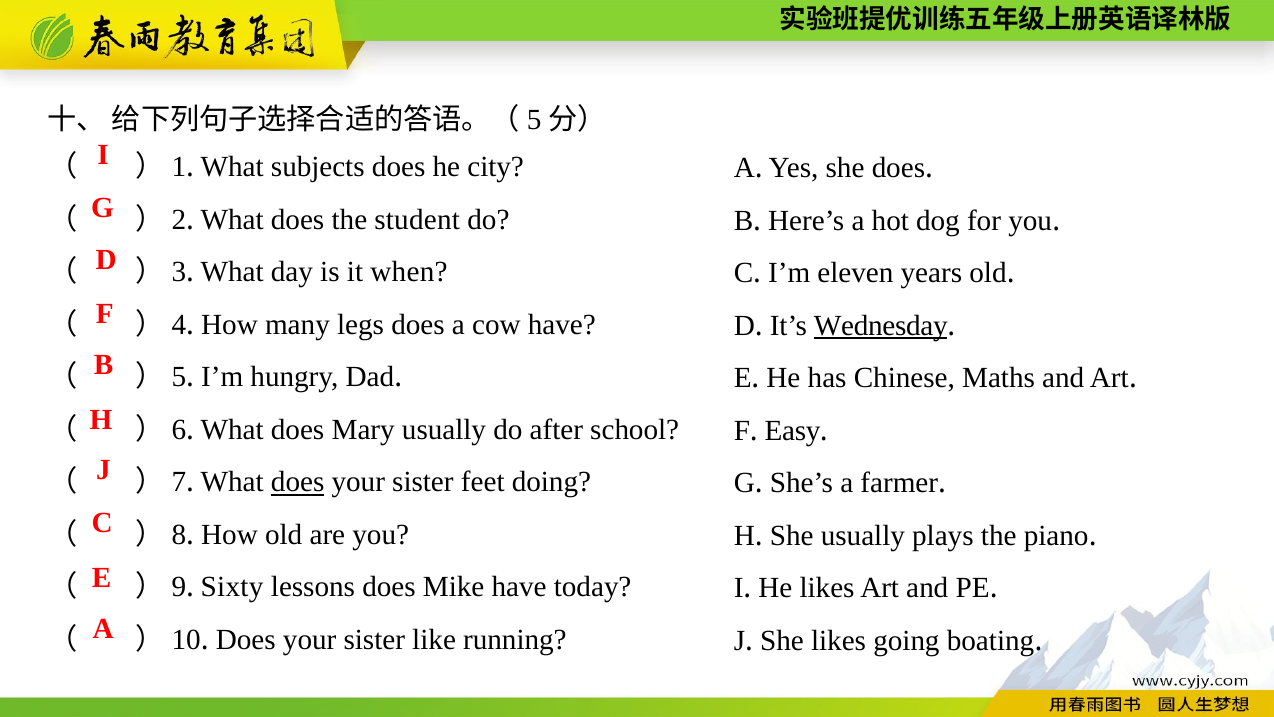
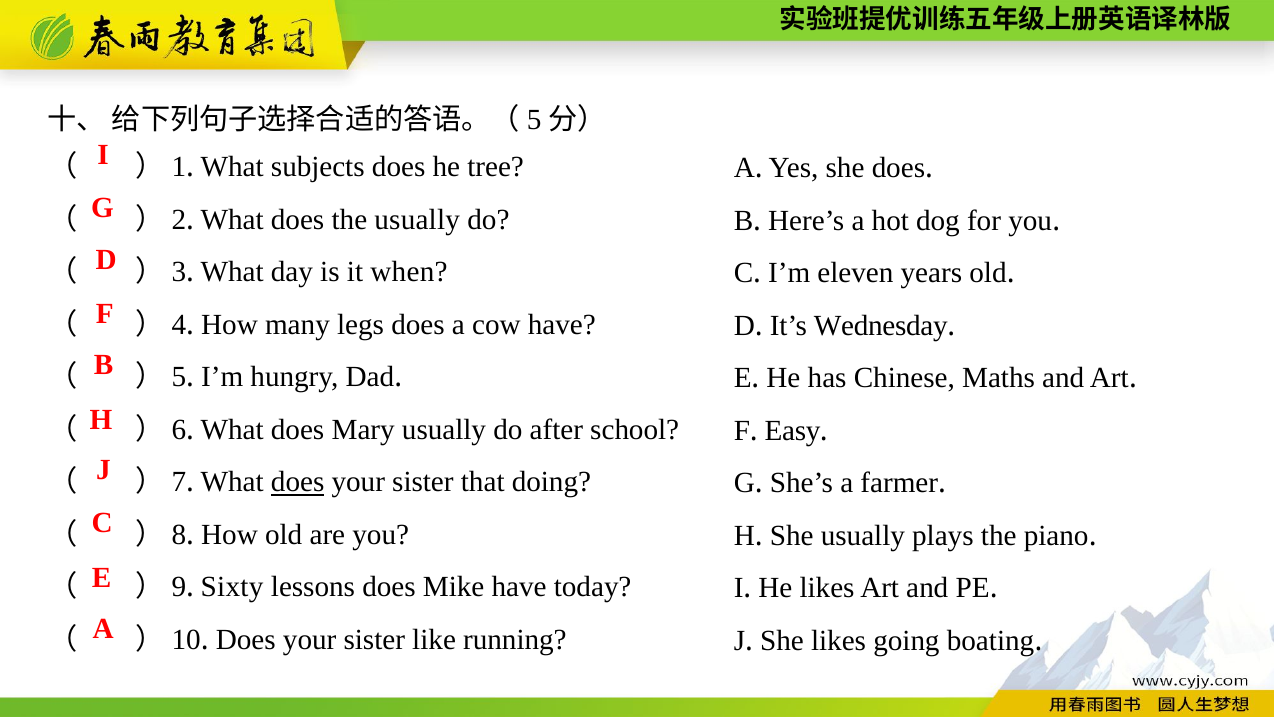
city: city -> tree (496, 167)
the student: student -> usually (417, 219)
Wednesday underline: present -> none (881, 325)
feet: feet -> that (483, 482)
